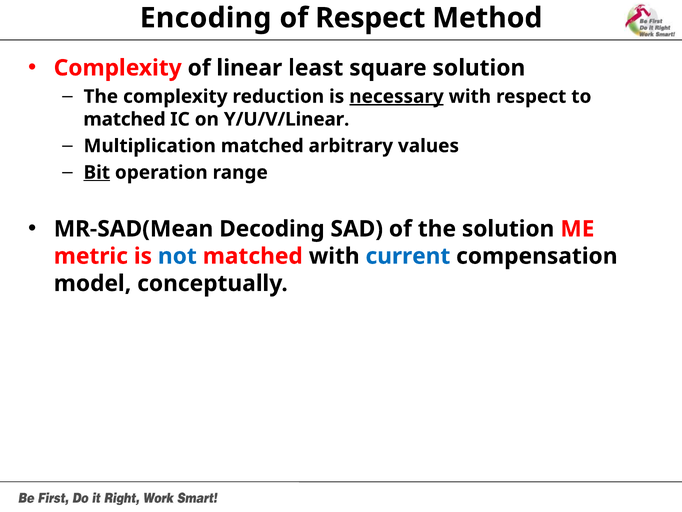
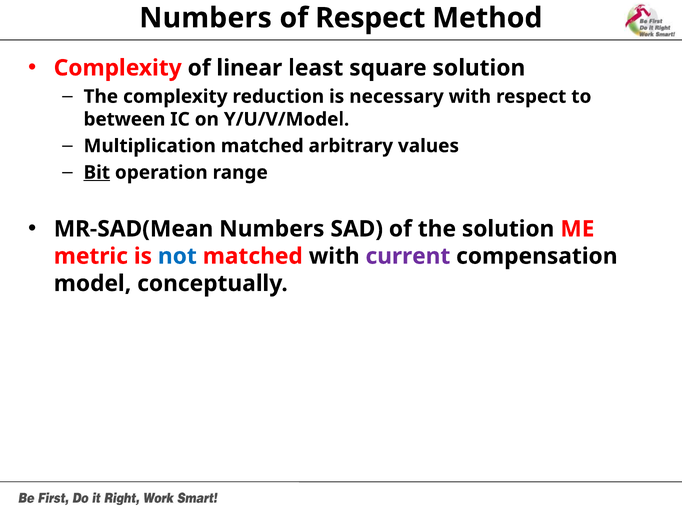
Encoding: Encoding -> Numbers (206, 18)
necessary underline: present -> none (396, 96)
matched: matched -> between (124, 119)
Y/U/V/Linear: Y/U/V/Linear -> Y/U/V/Model (287, 119)
MR-SAD(Mean Decoding: Decoding -> Numbers (272, 229)
current colour: blue -> purple (408, 256)
